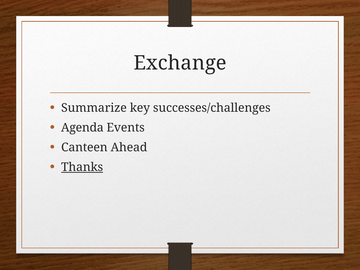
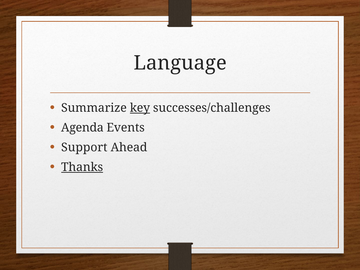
Exchange: Exchange -> Language (180, 63)
key underline: none -> present (140, 108)
Canteen: Canteen -> Support (84, 147)
